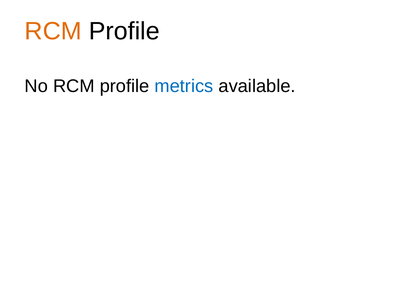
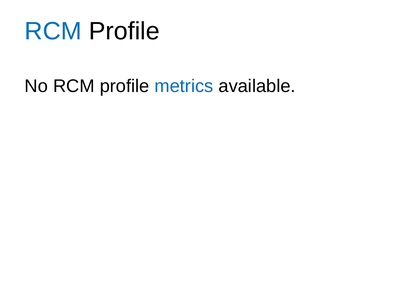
RCM colour: orange -> blue (53, 31)
